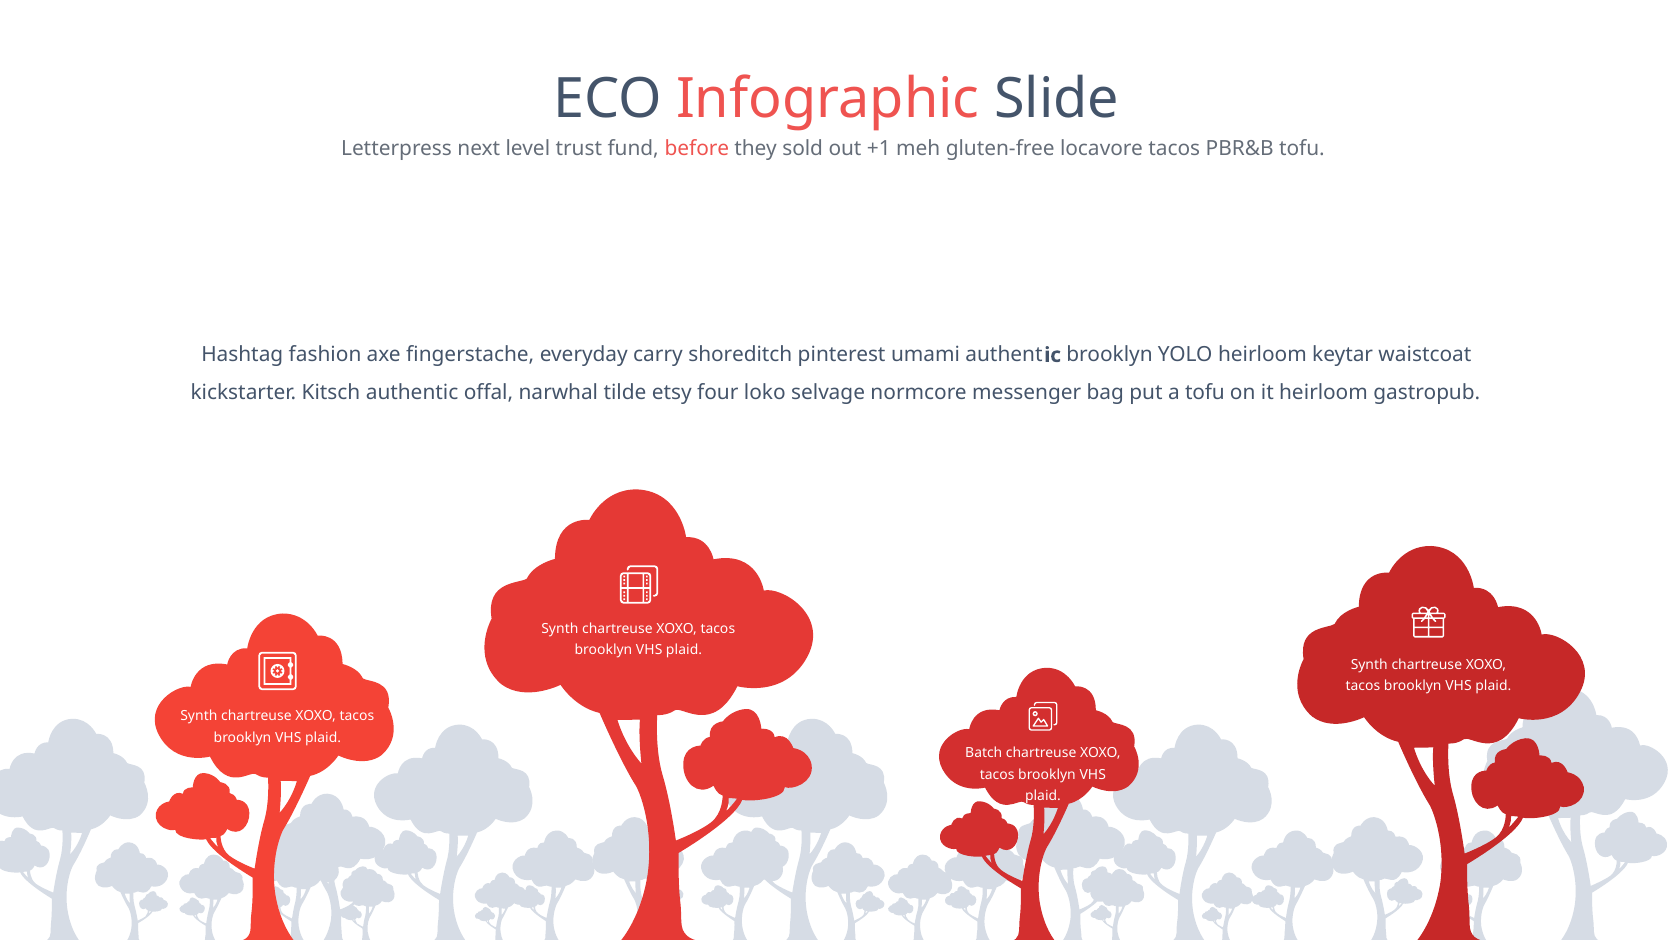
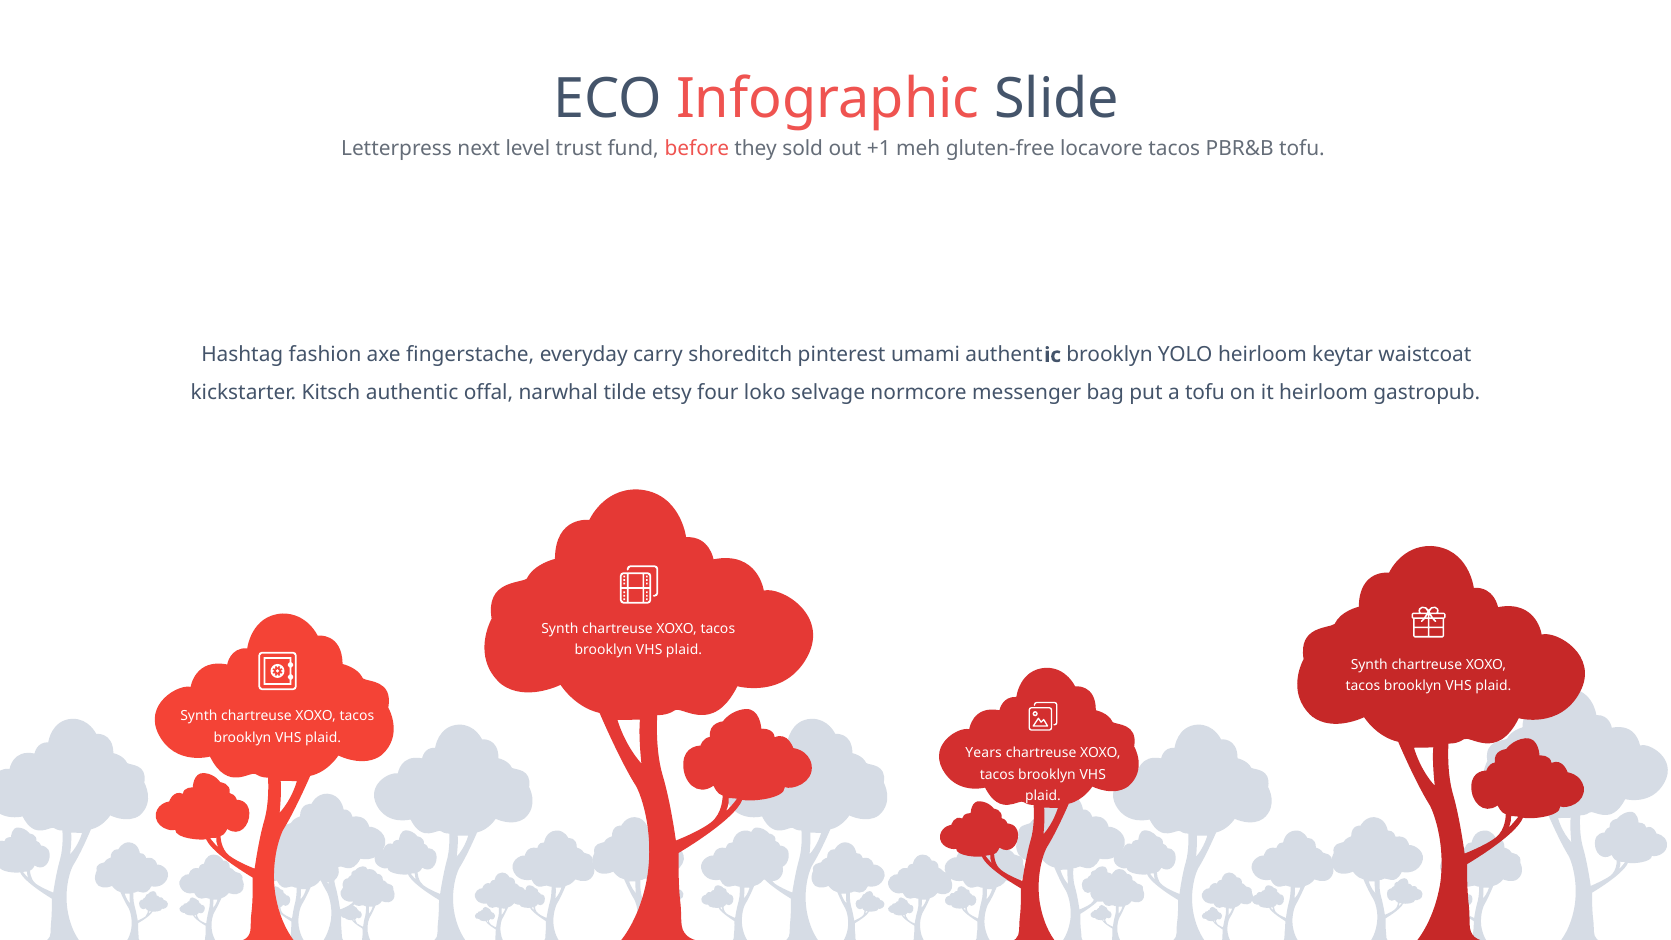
Batch: Batch -> Years (984, 753)
